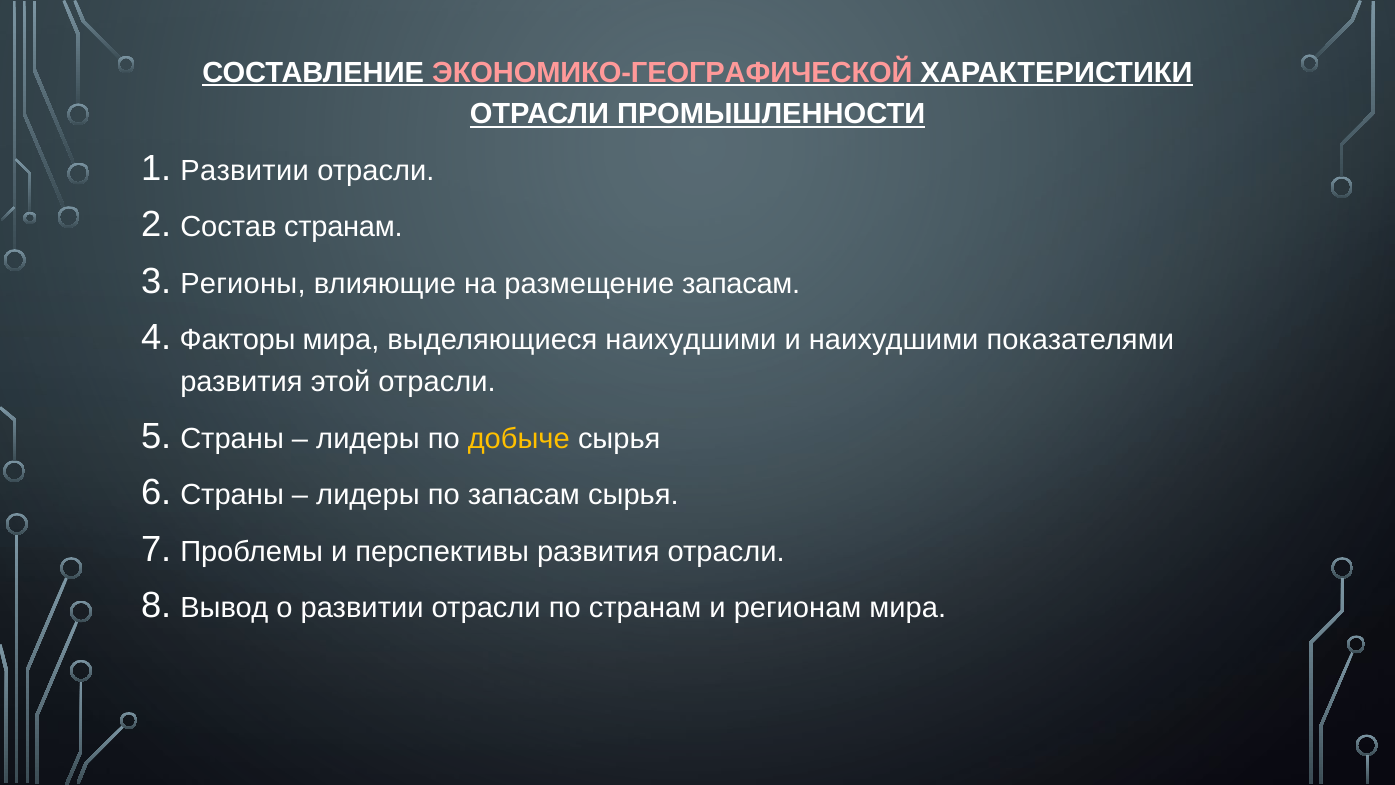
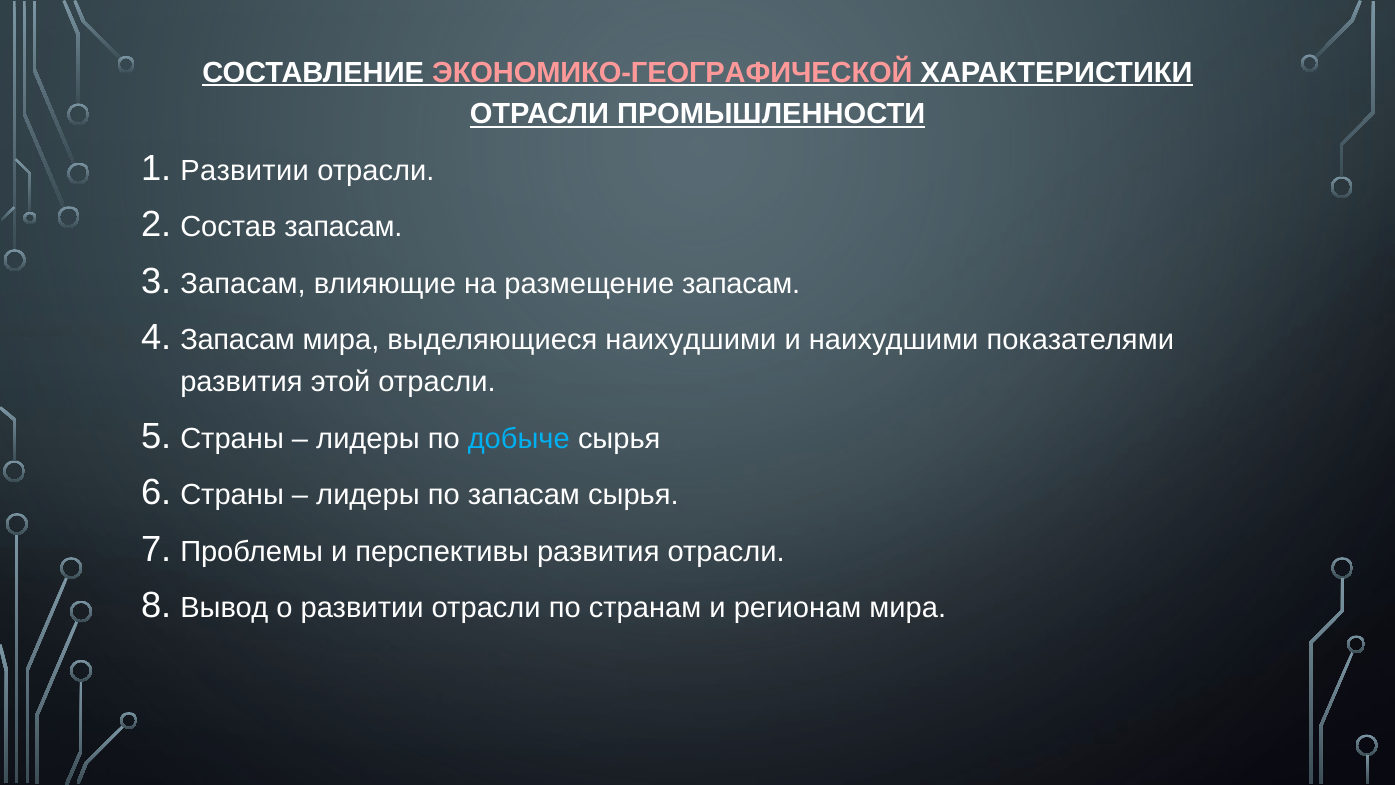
Состав странам: странам -> запасам (343, 227)
Регионы: Регионы -> Запасам (243, 284)
Факторы: Факторы -> Запасам (238, 340)
добыче colour: yellow -> light blue (519, 438)
